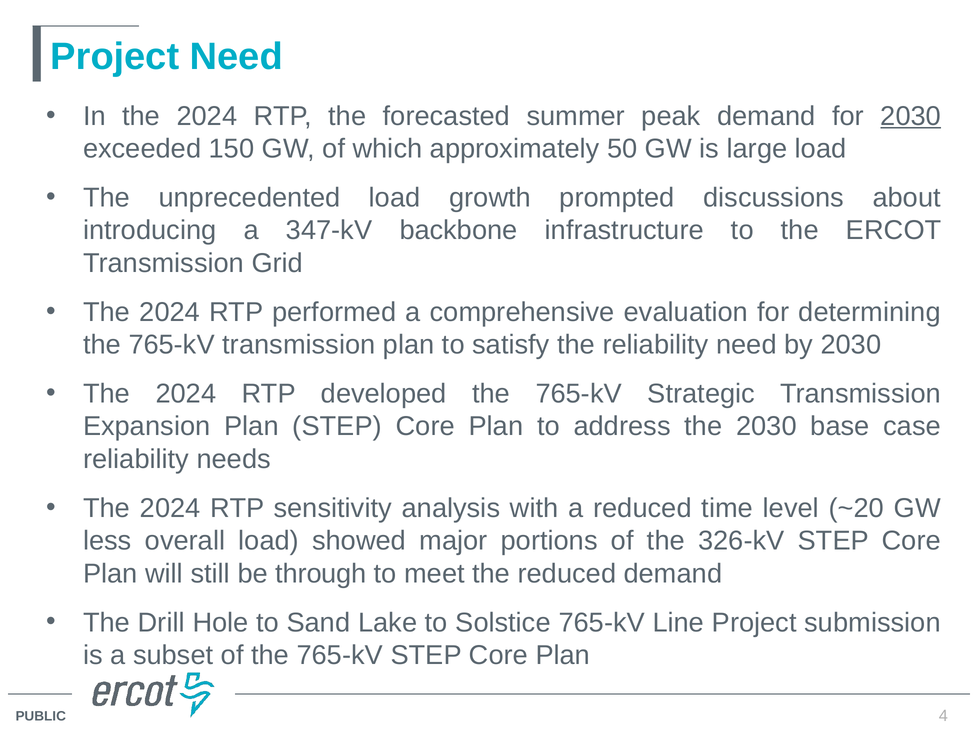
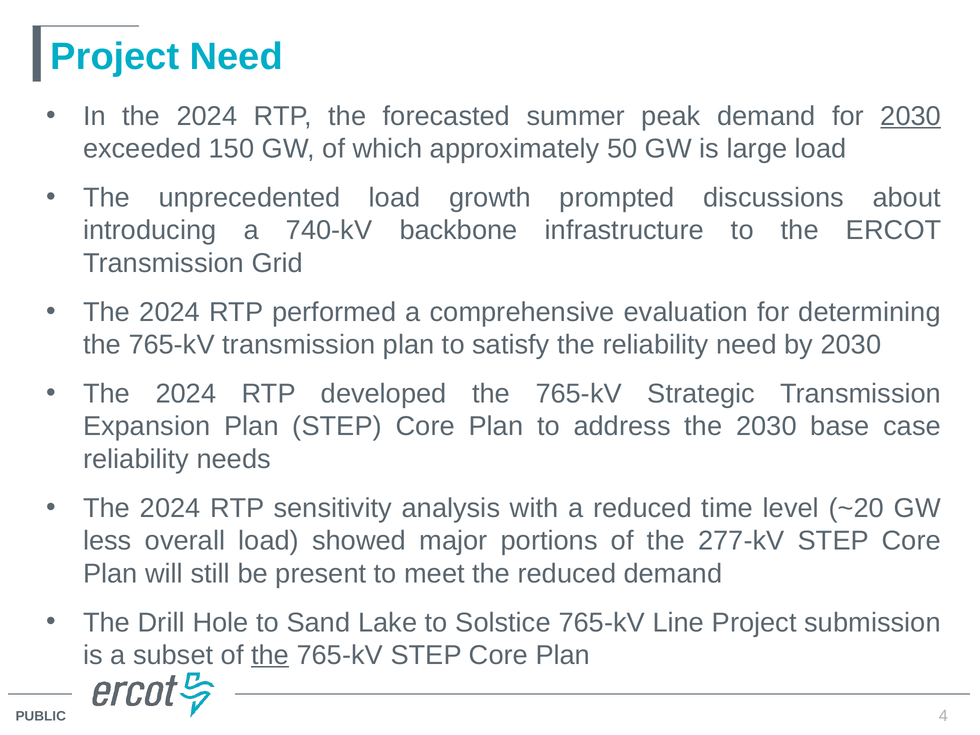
347-kV: 347-kV -> 740-kV (329, 230)
326-kV: 326-kV -> 277-kV (741, 541)
through: through -> present (321, 574)
the underline: none -> present (270, 655)
